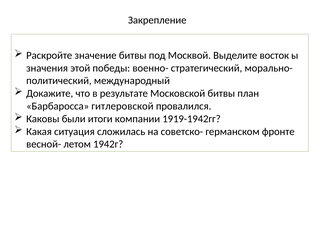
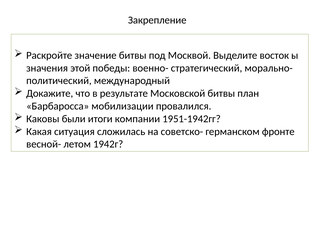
гитлеровской: гитлеровской -> мобилизации (122, 106)
1919-1942гг: 1919-1942гг -> 1951-1942гг (192, 119)
